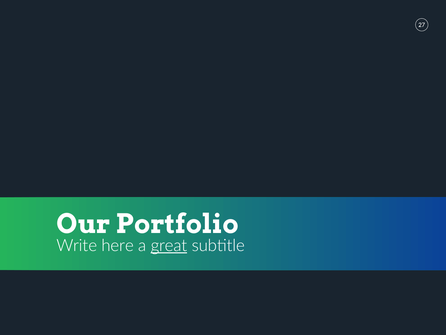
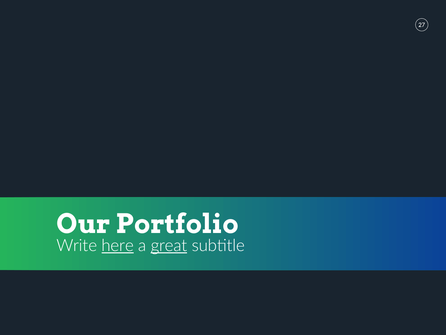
here underline: none -> present (118, 245)
